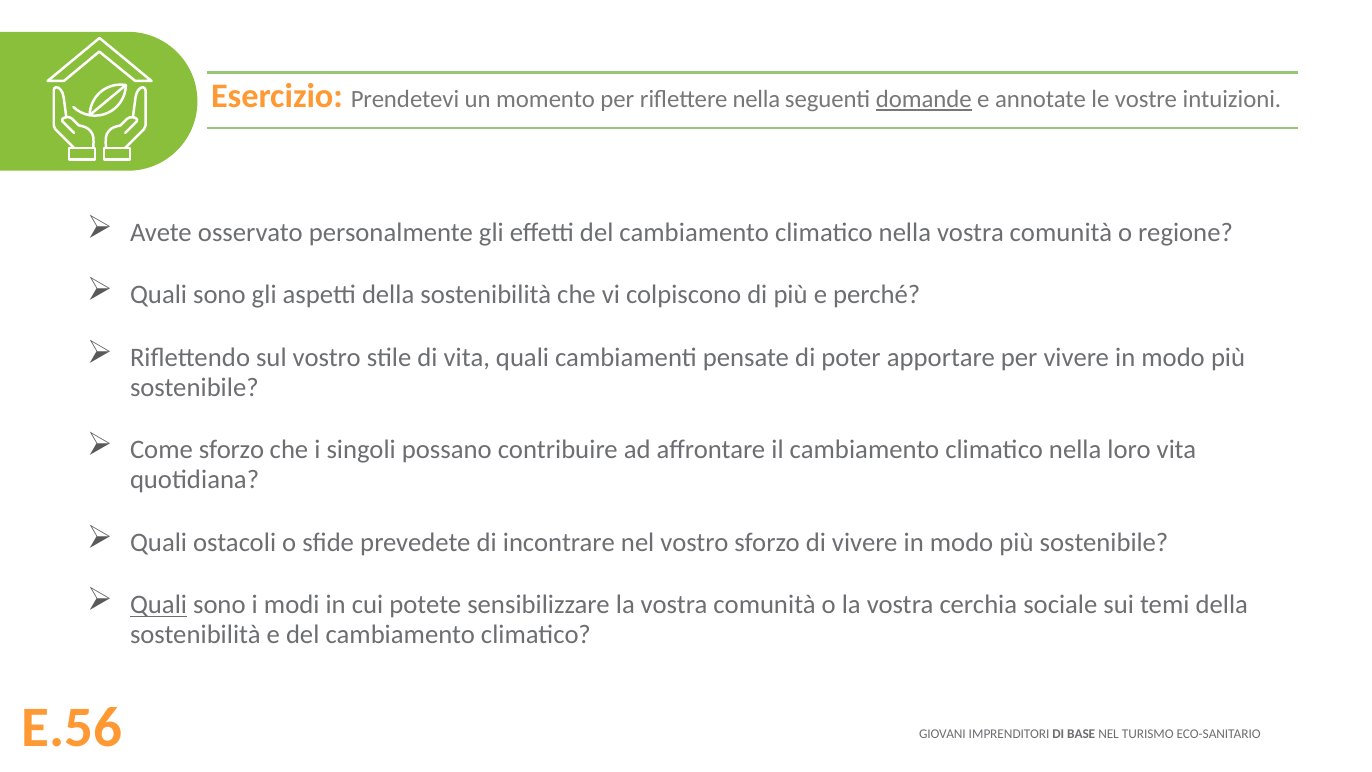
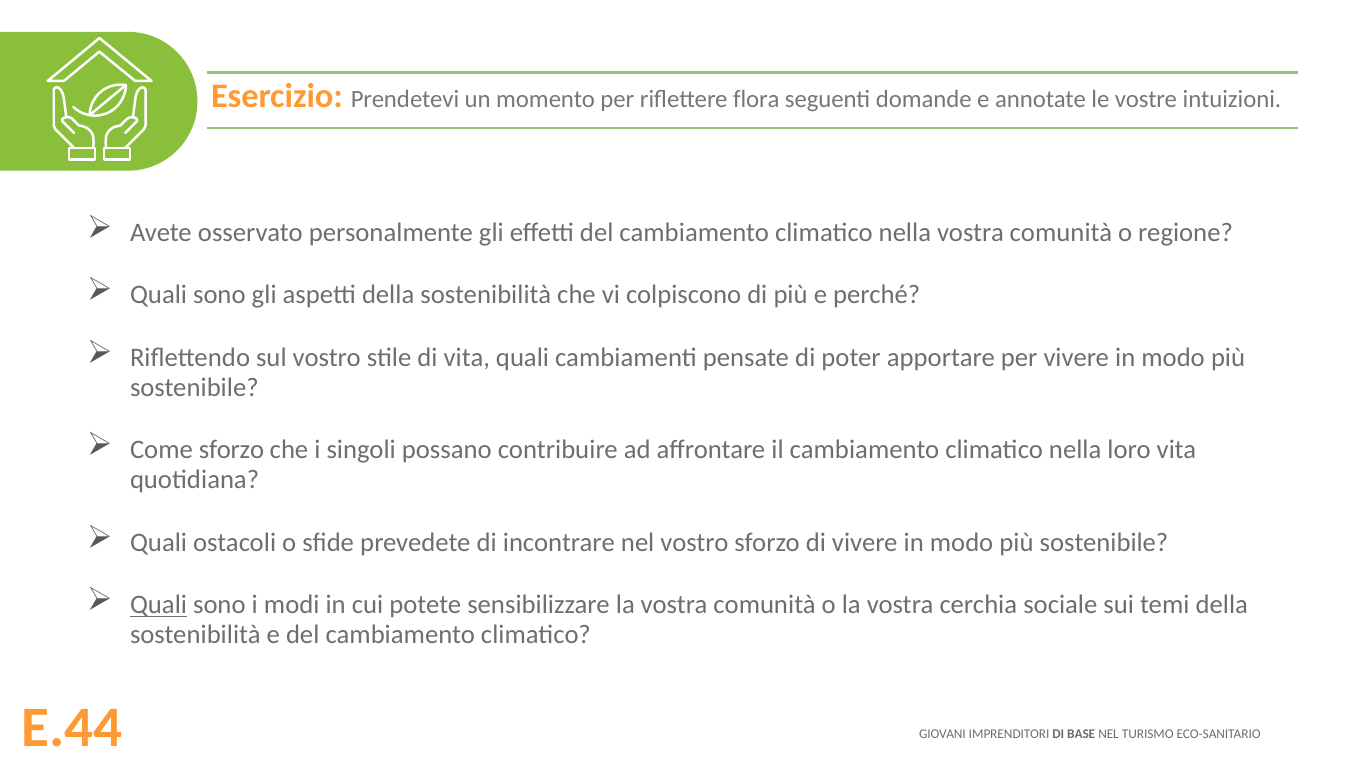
riflettere nella: nella -> flora (756, 99)
domande underline: present -> none (924, 99)
E.56: E.56 -> E.44 (72, 727)
